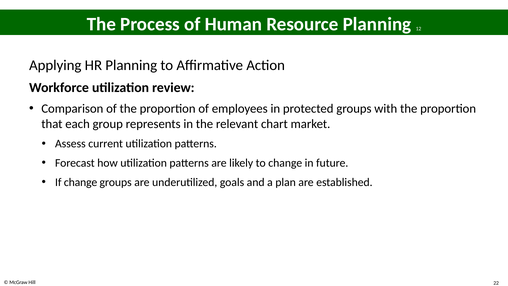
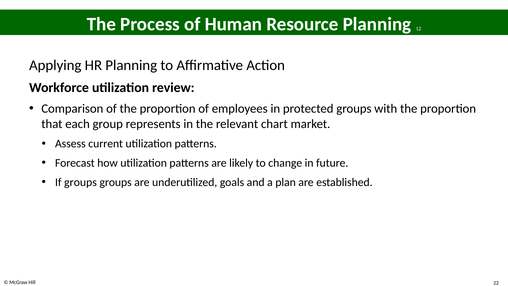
If change: change -> groups (80, 182)
